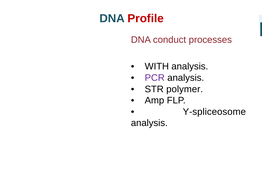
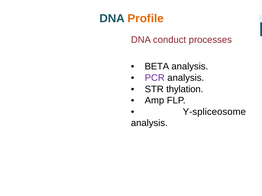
Profile colour: red -> orange (146, 18)
WITH: WITH -> BETA (157, 67)
polymer: polymer -> thylation (185, 89)
